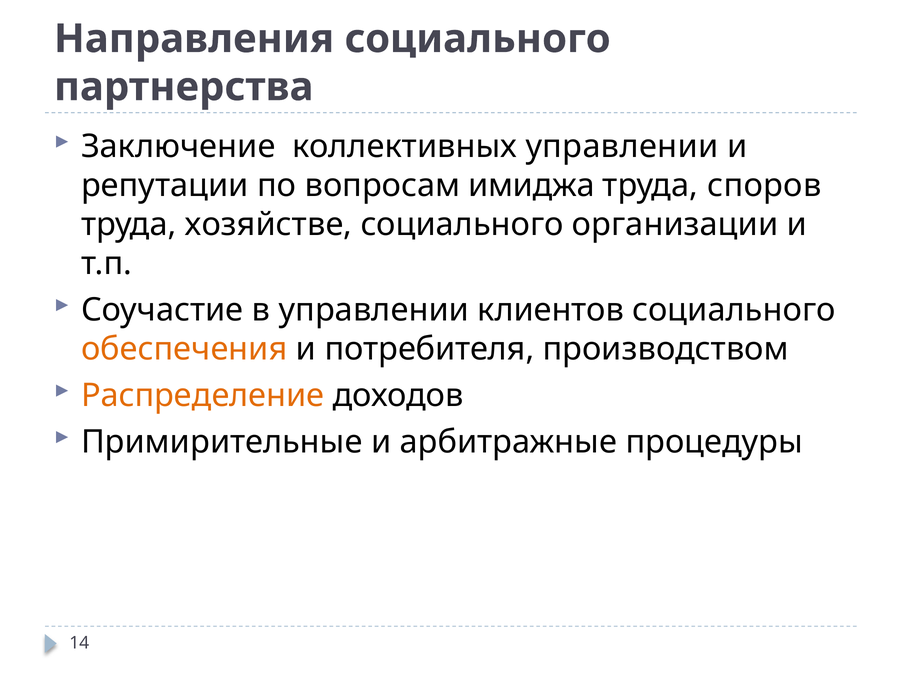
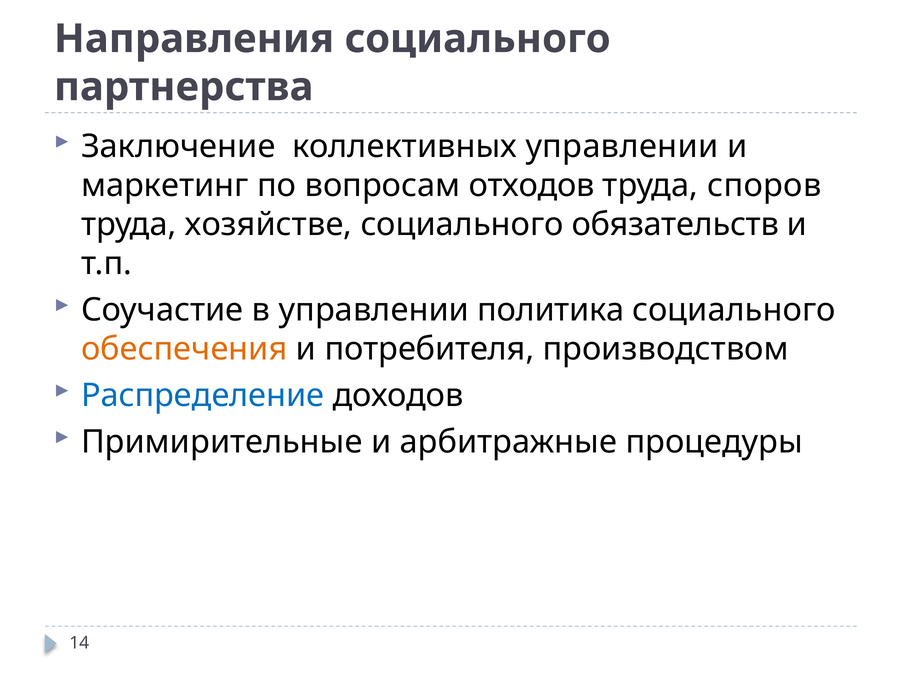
репутации: репутации -> маркетинг (165, 186)
имиджа: имиджа -> отходов (532, 186)
организации: организации -> обязательств (675, 225)
клиентов: клиентов -> политика (551, 310)
Распределение colour: orange -> blue (203, 396)
